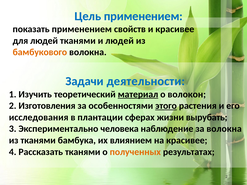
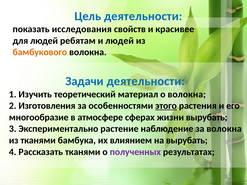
Цель применением: применением -> деятельности (143, 16)
показать применением: применением -> исследования (82, 29)
людей тканями: тканями -> ребятам (78, 41)
материал underline: present -> none (138, 94)
о волокон: волокон -> волокна (187, 94)
исследования: исследования -> многообразие (39, 117)
плантации: плантации -> атмосфере (100, 117)
человека: человека -> растение (119, 129)
на красивее: красивее -> вырубать (187, 141)
полученных colour: orange -> purple (135, 152)
